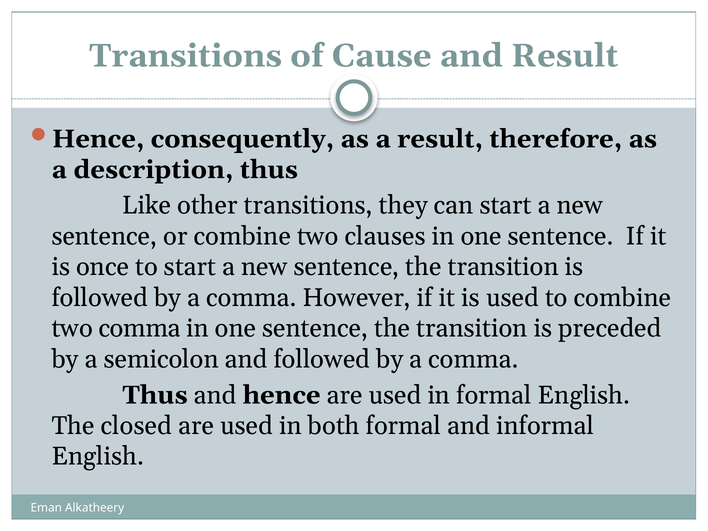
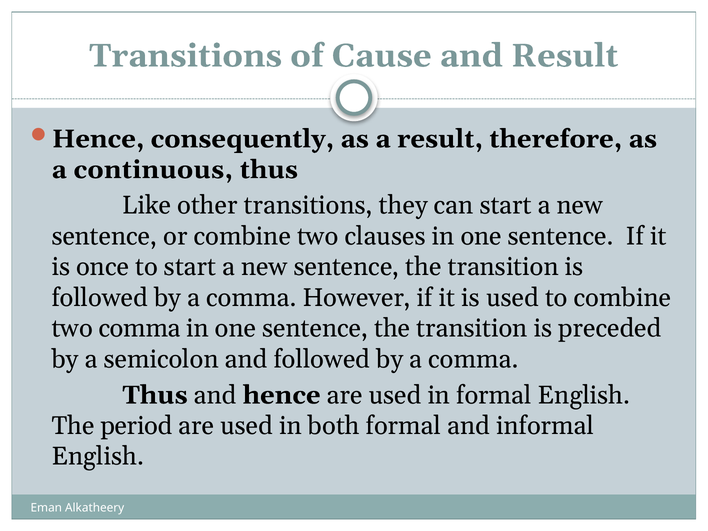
description: description -> continuous (153, 170)
closed: closed -> period (137, 426)
